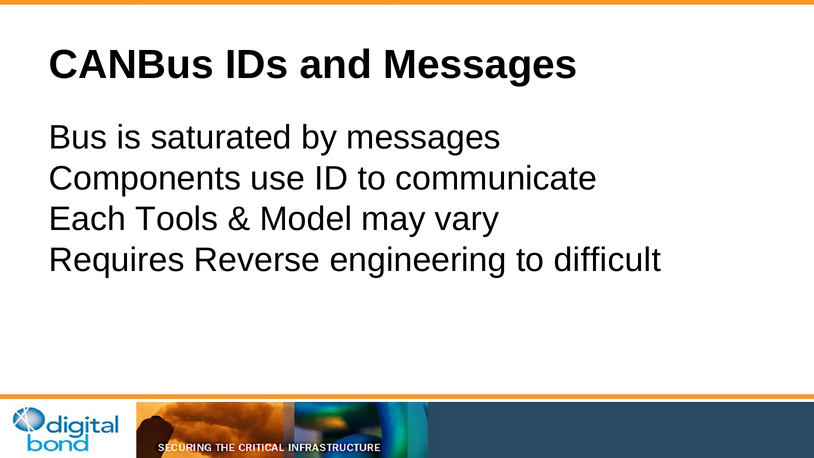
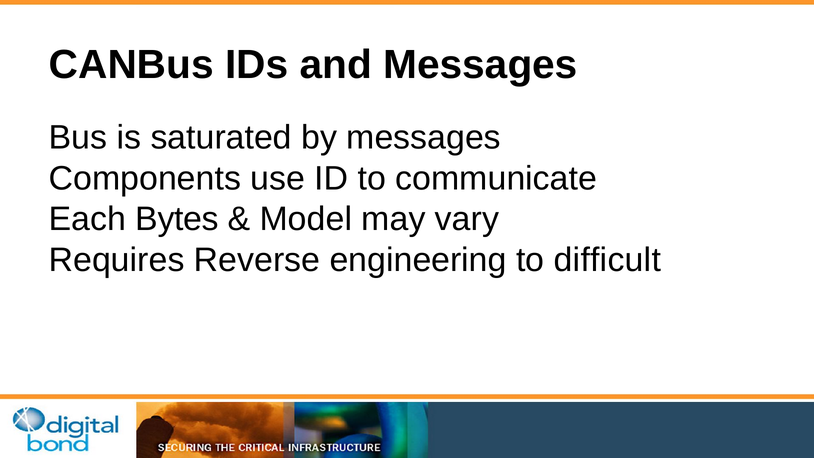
Tools: Tools -> Bytes (177, 219)
